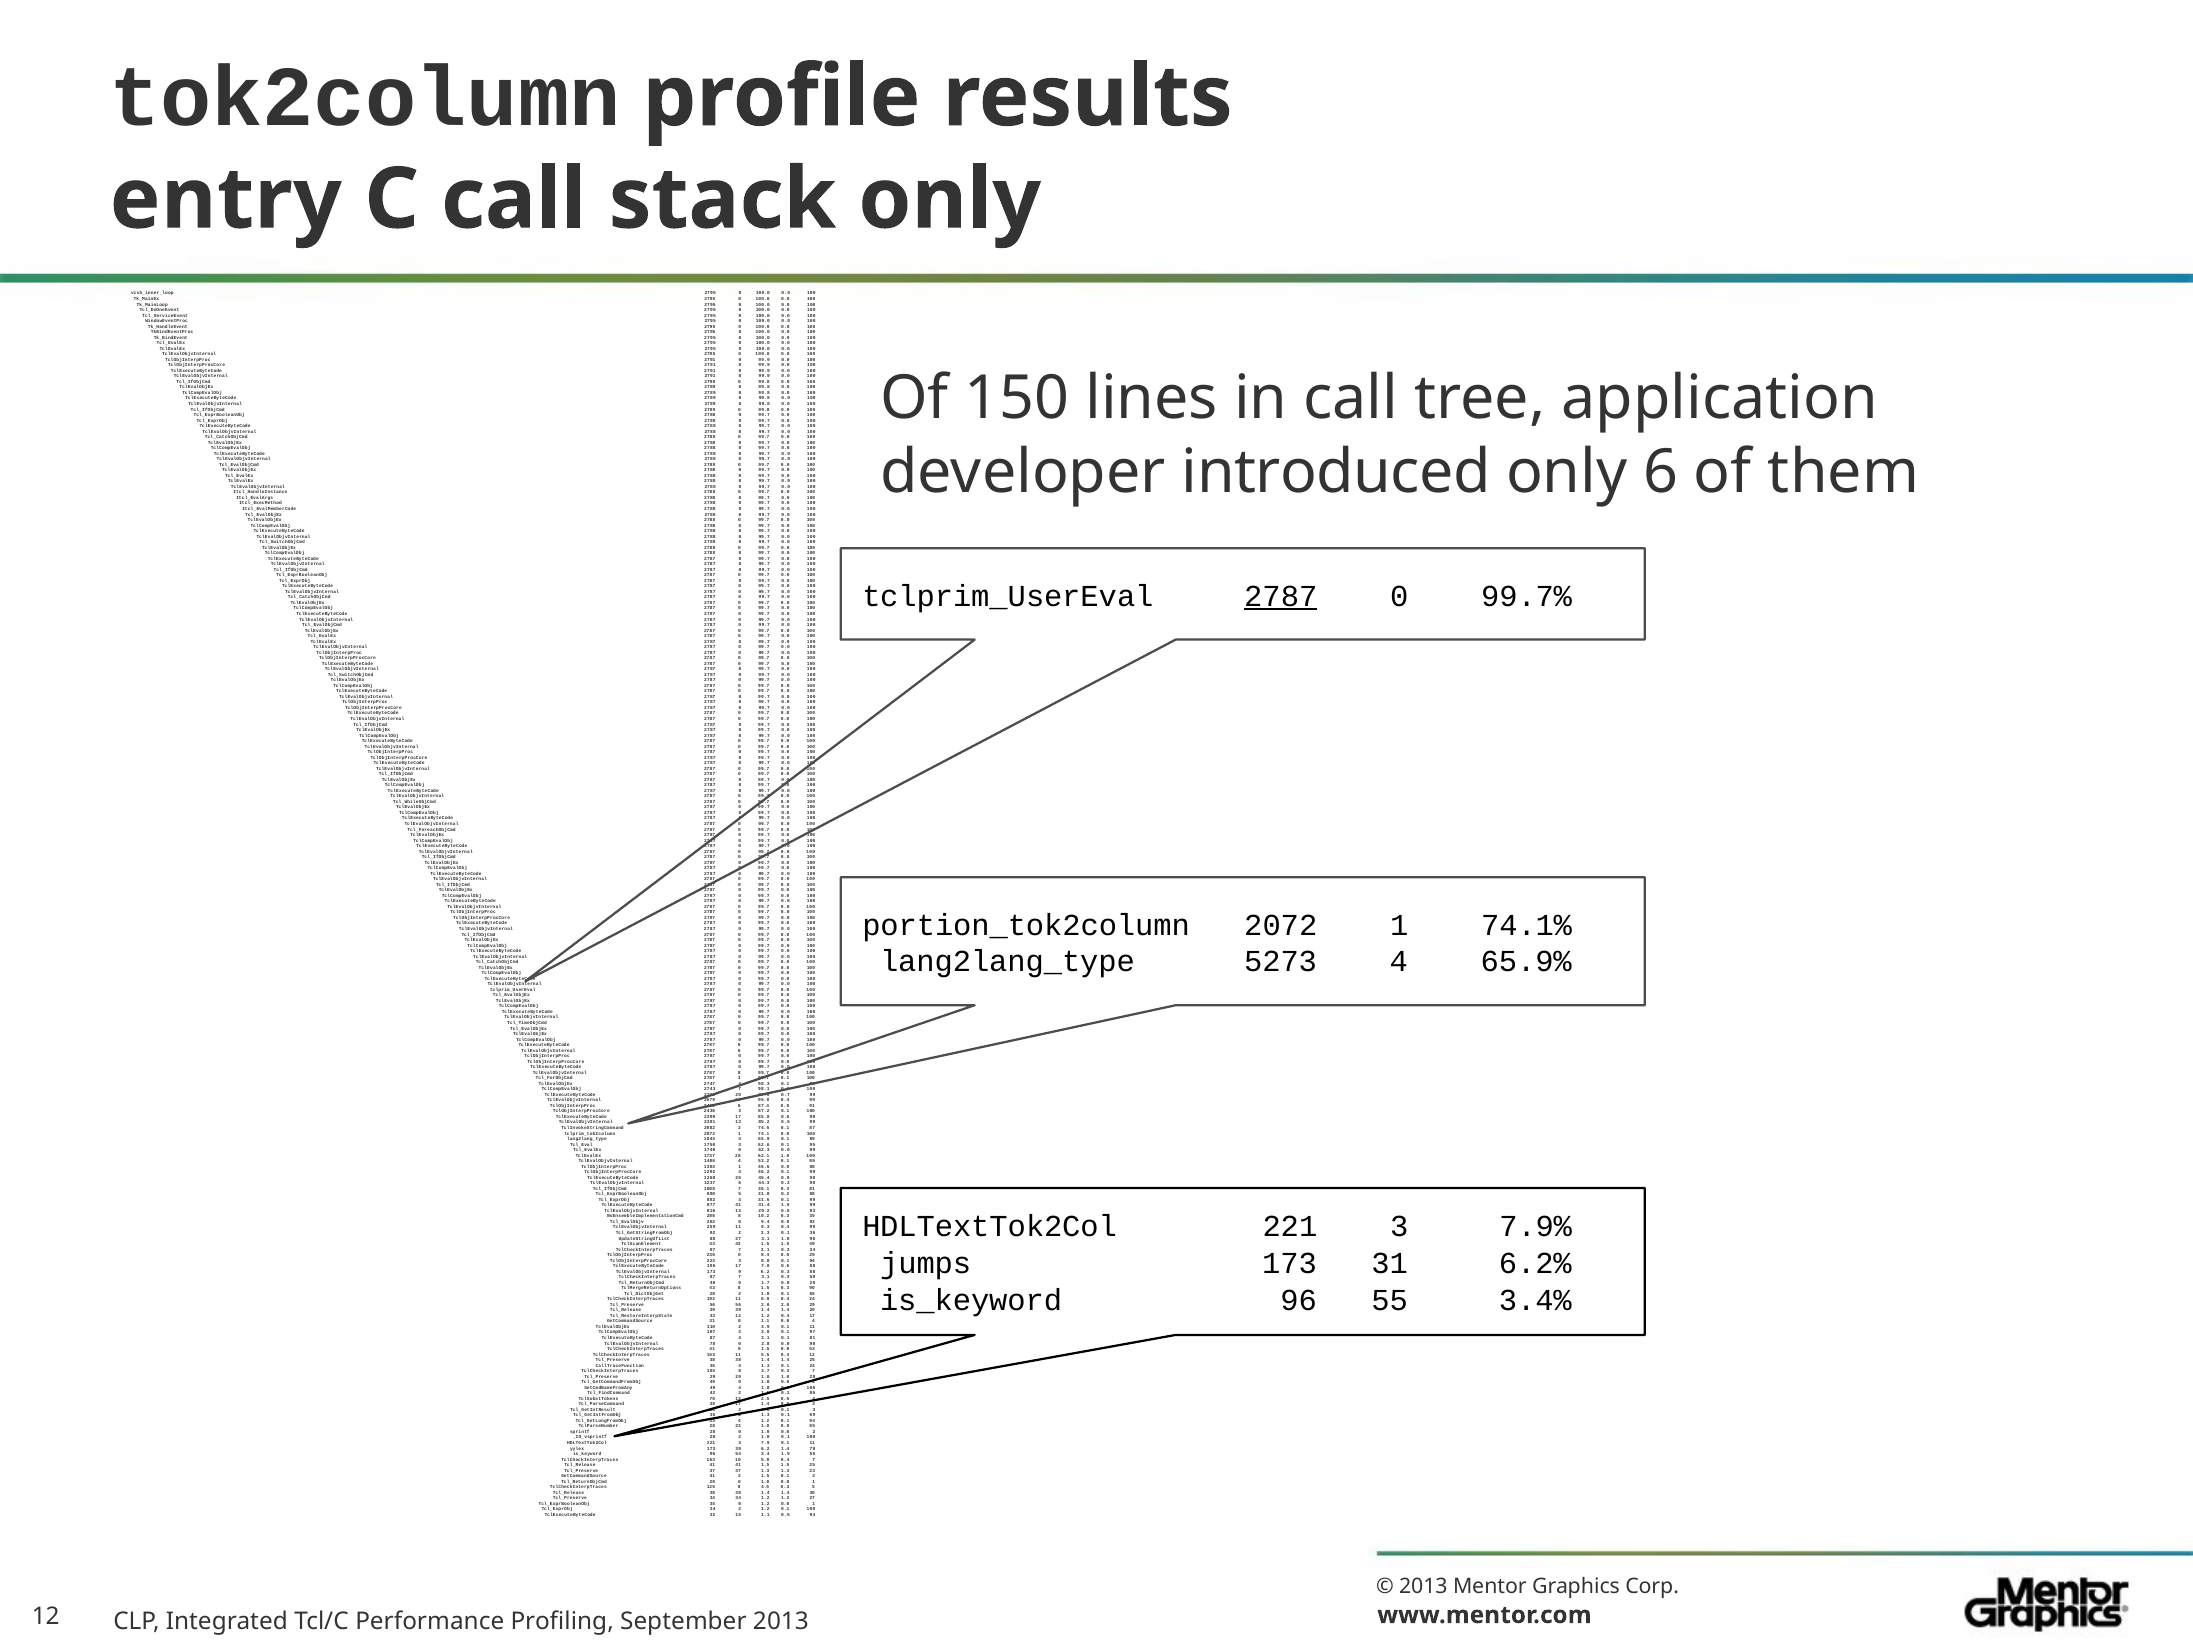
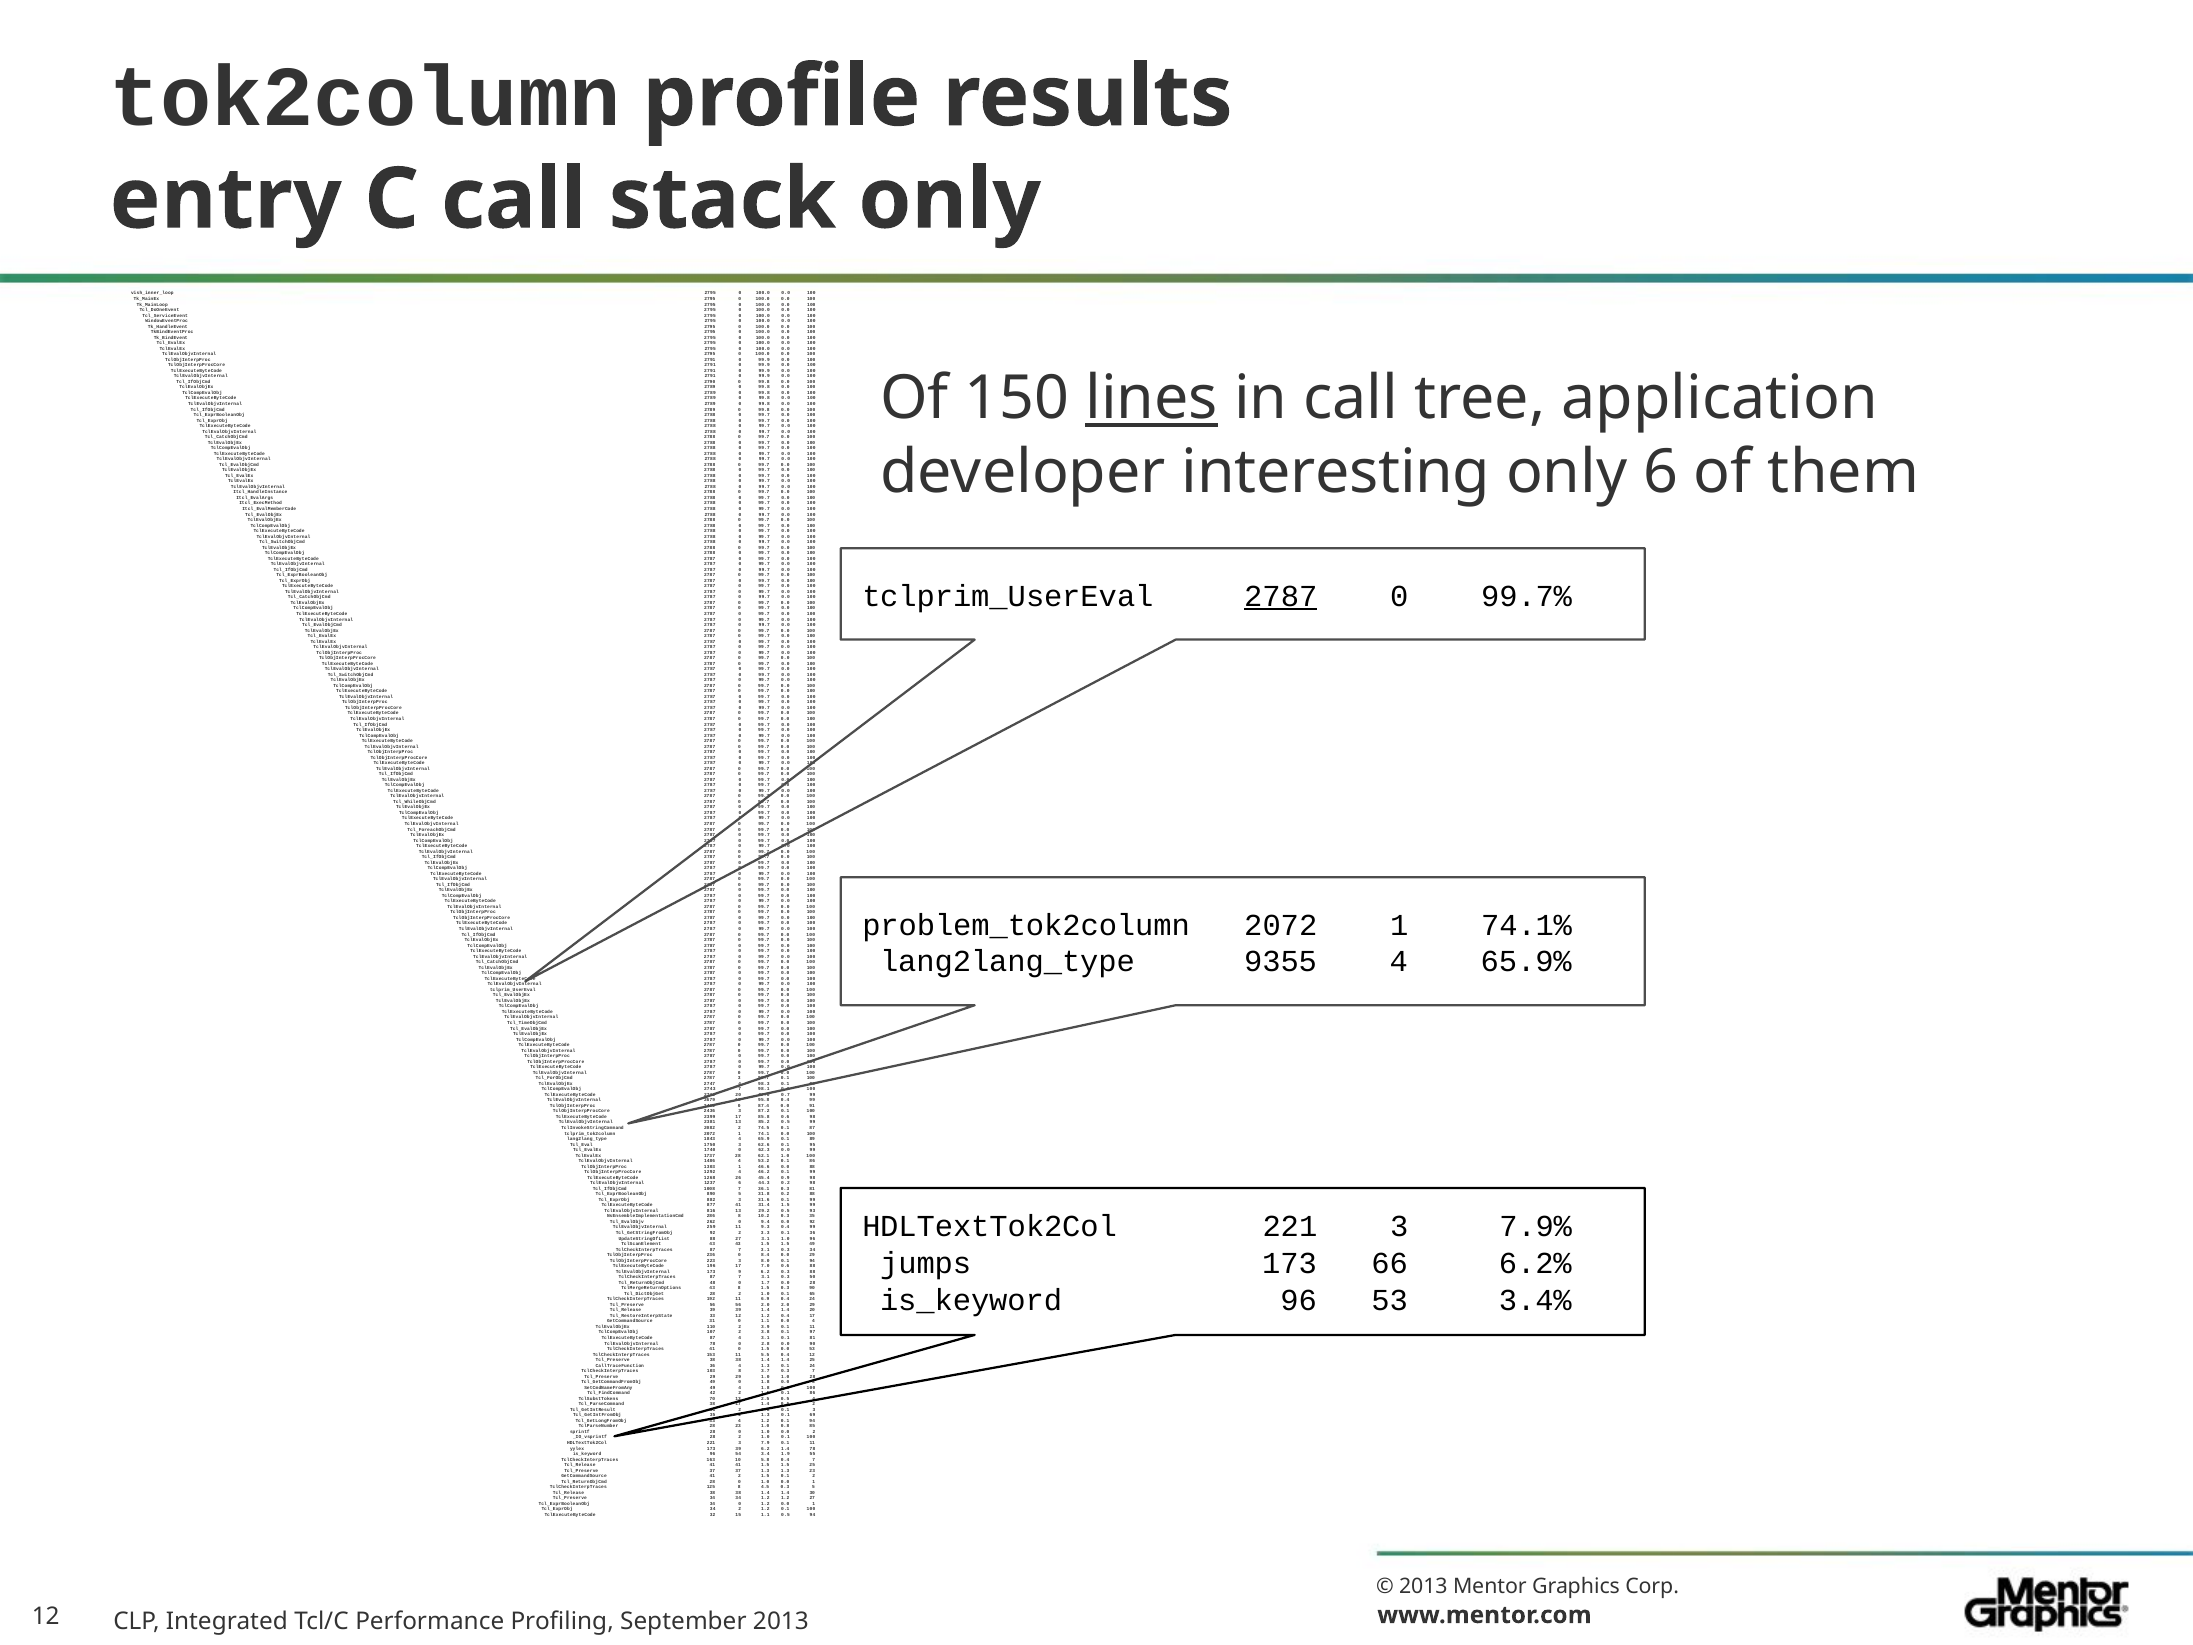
lines underline: none -> present (1152, 399)
introduced: introduced -> interesting (1336, 472)
portion_tok2column: portion_tok2column -> problem_tok2column (1026, 925)
5273: 5273 -> 9355 (1281, 962)
173 31: 31 -> 66 (1390, 1263)
96 55: 55 -> 53 (1390, 1300)
